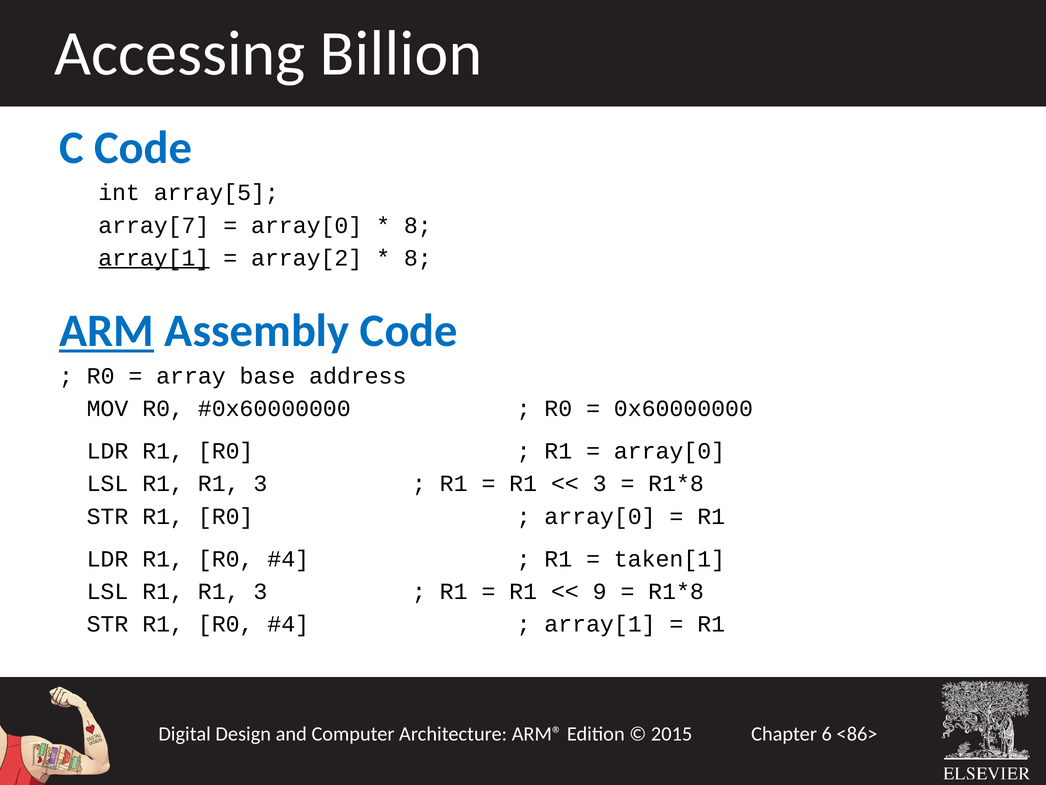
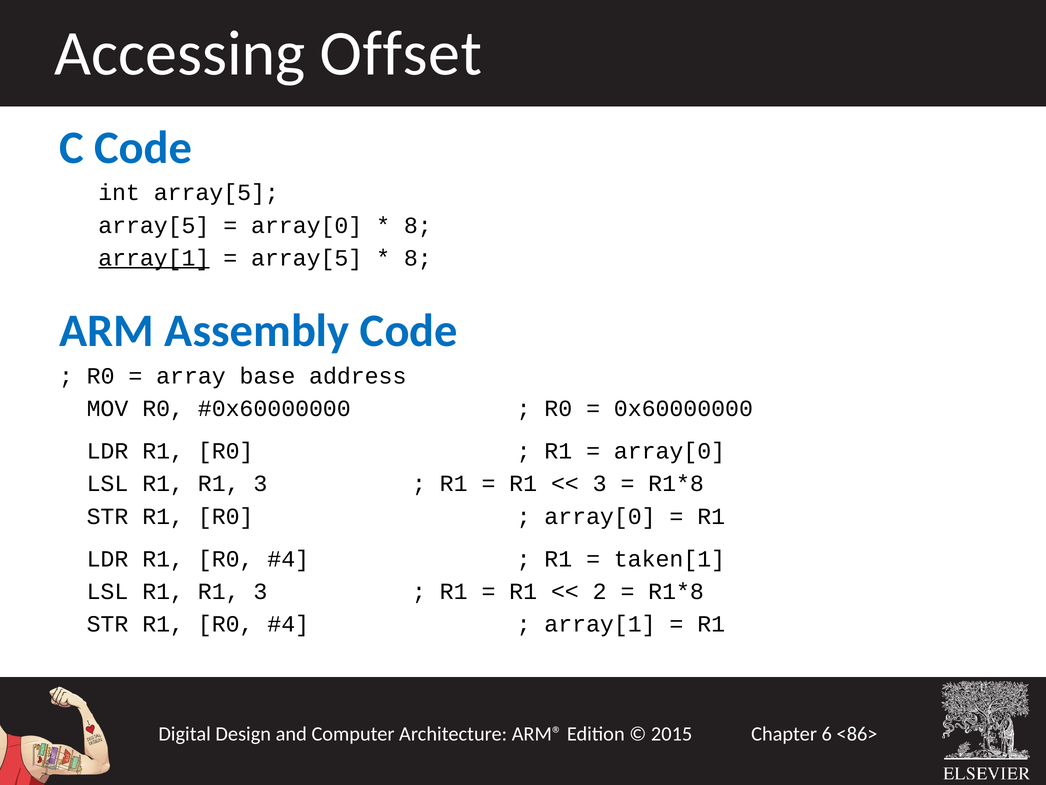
Billion: Billion -> Offset (401, 54)
array[7: array[7 -> array[5 (154, 225)
array[2: array[2 -> array[5 (307, 258)
ARM underline: present -> none (106, 331)
9: 9 -> 2 (600, 591)
